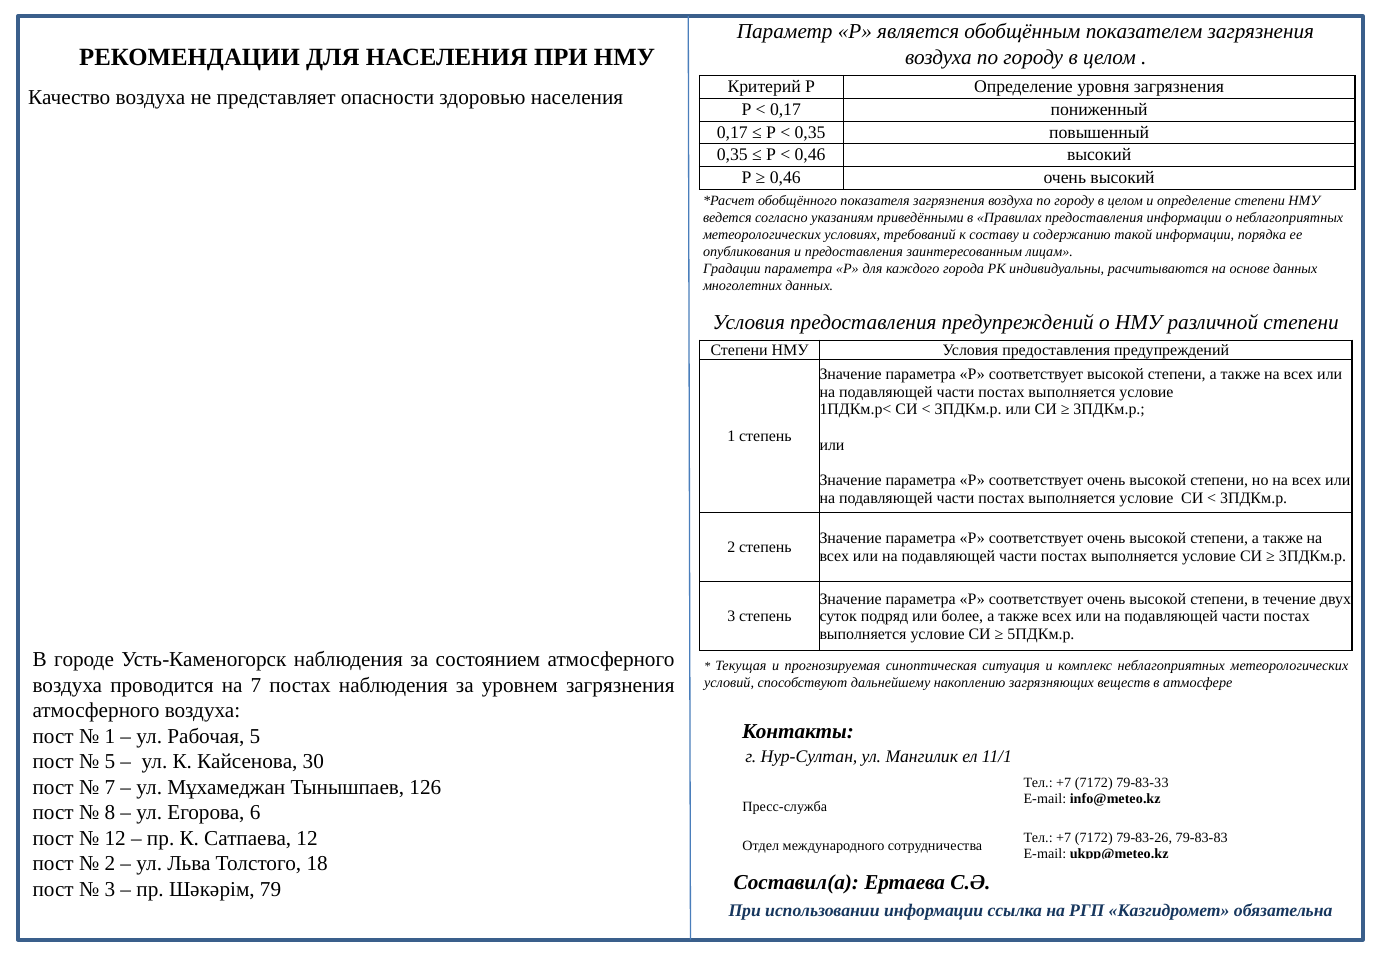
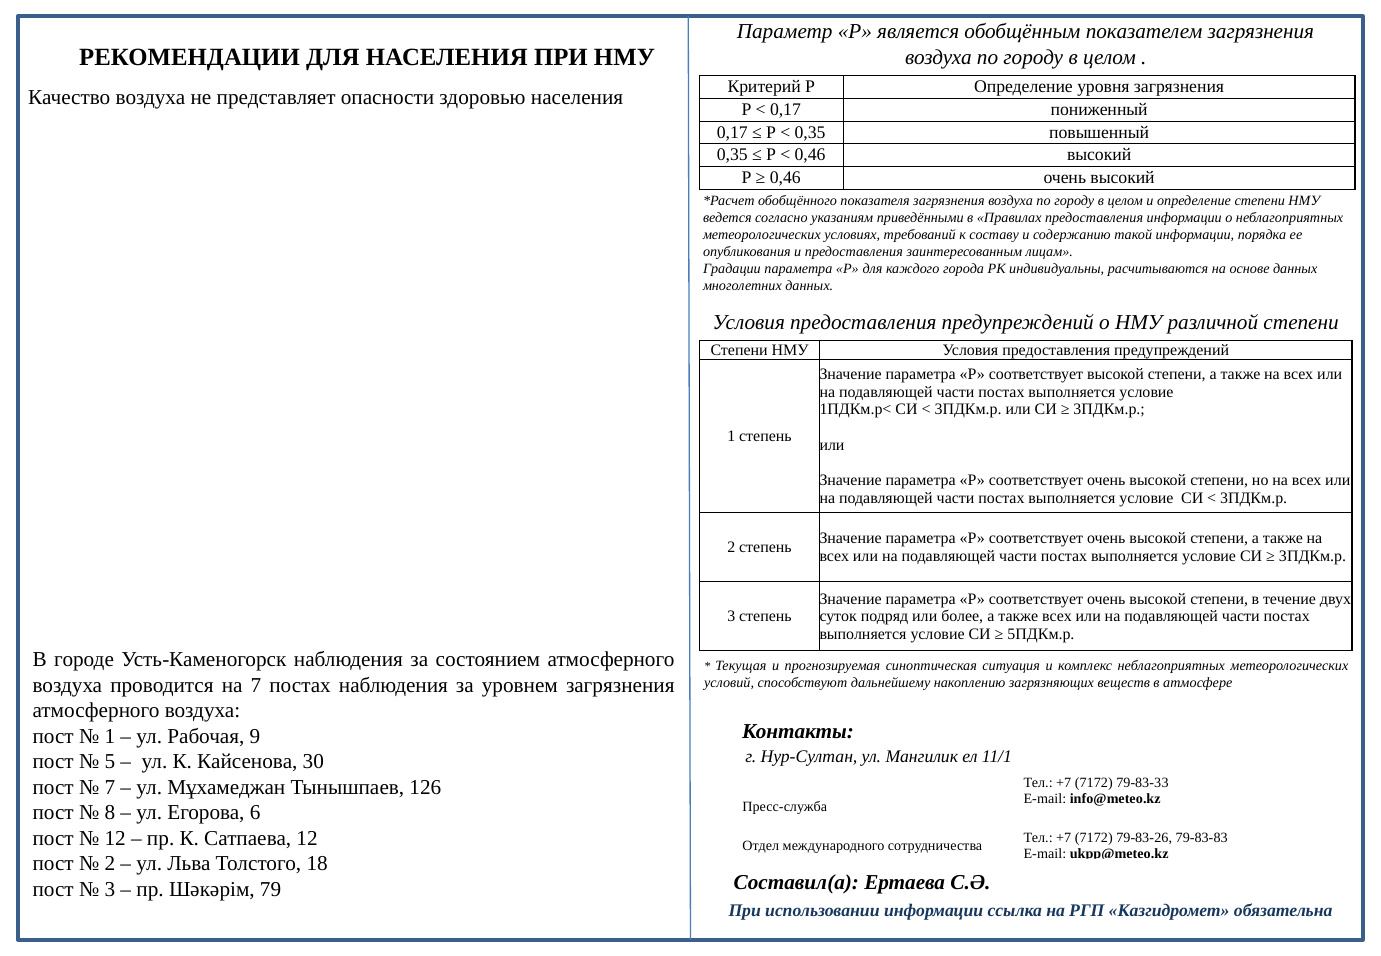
Рабочая 5: 5 -> 9 (255, 736)
